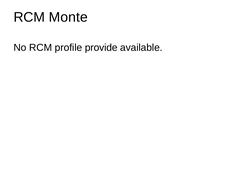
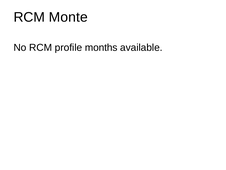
provide: provide -> months (101, 47)
